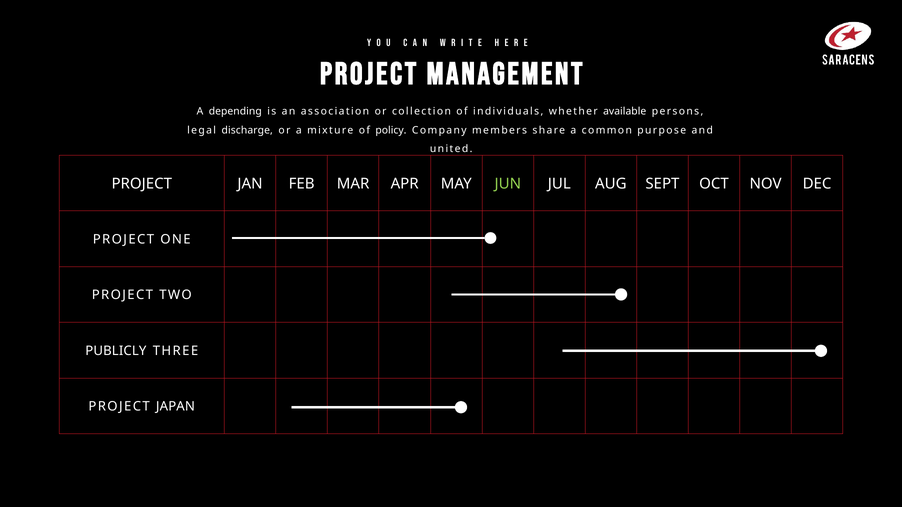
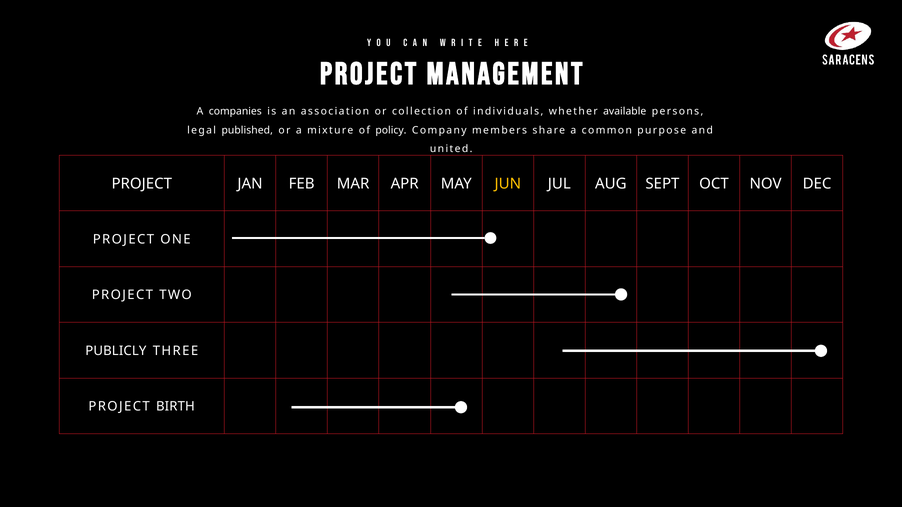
depending: depending -> companies (235, 112)
discharge: discharge -> published (247, 130)
JUN colour: light green -> yellow (508, 184)
JAPAN: JAPAN -> BIRTH (175, 407)
